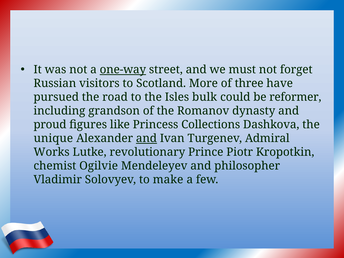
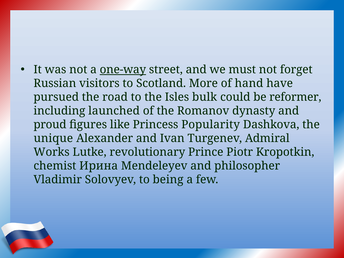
three: three -> hand (249, 83)
grandson: grandson -> launched (114, 111)
Collections: Collections -> Popularity (211, 125)
and underline: present -> none (146, 138)
Ogilvie: Ogilvie -> Ирина (99, 166)
make: make -> being (168, 180)
